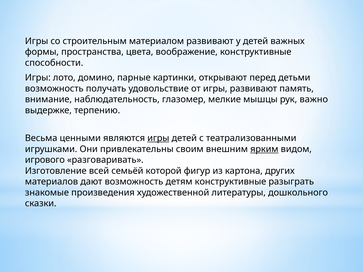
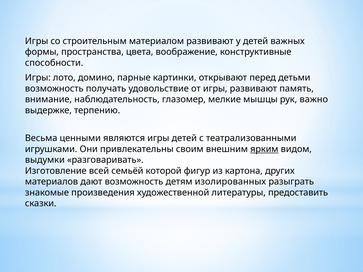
игры underline: present -> none (158, 138)
игрового: игрового -> выдумки (45, 160)
детям конструктивные: конструктивные -> изолированных (230, 182)
дошкольного: дошкольного -> предоставить (298, 193)
